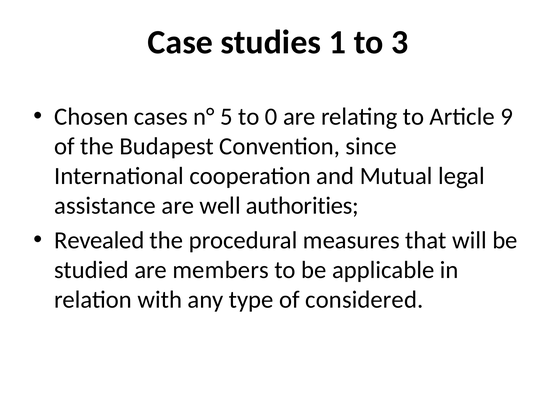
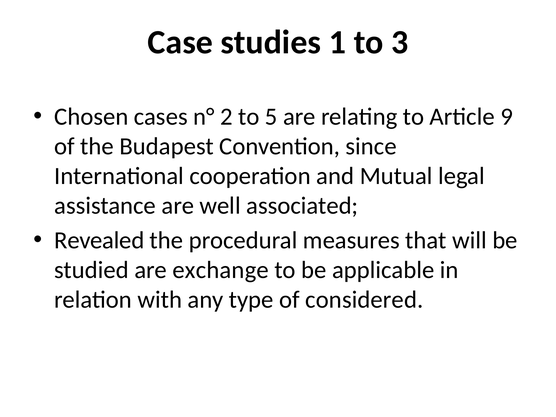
5: 5 -> 2 (226, 117)
0: 0 -> 5 (271, 117)
authorities: authorities -> associated (302, 206)
members: members -> exchange (221, 270)
